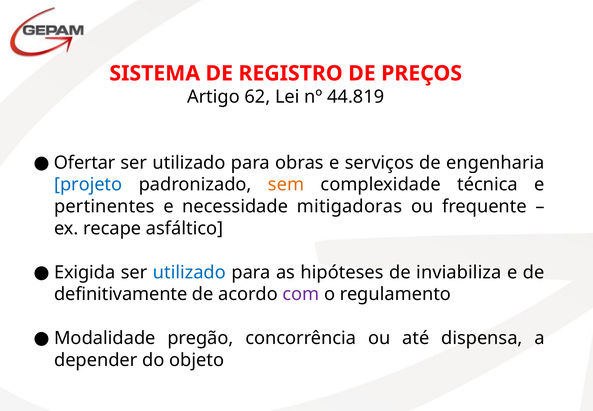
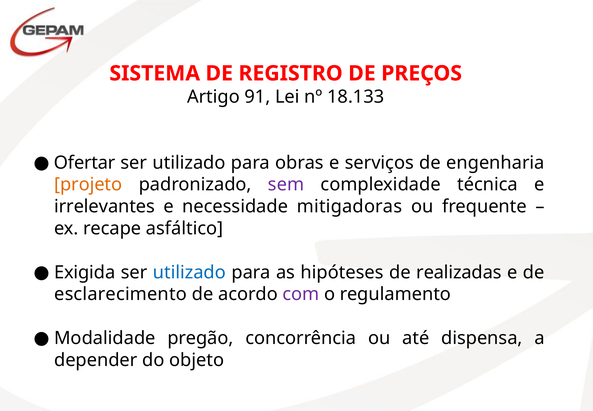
62: 62 -> 91 (257, 97)
44.819: 44.819 -> 18.133 (356, 97)
projeto colour: blue -> orange (88, 184)
sem colour: orange -> purple (286, 184)
pertinentes: pertinentes -> irrelevantes (104, 206)
inviabiliza: inviabiliza -> realizadas (459, 272)
definitivamente: definitivamente -> esclarecimento (121, 294)
